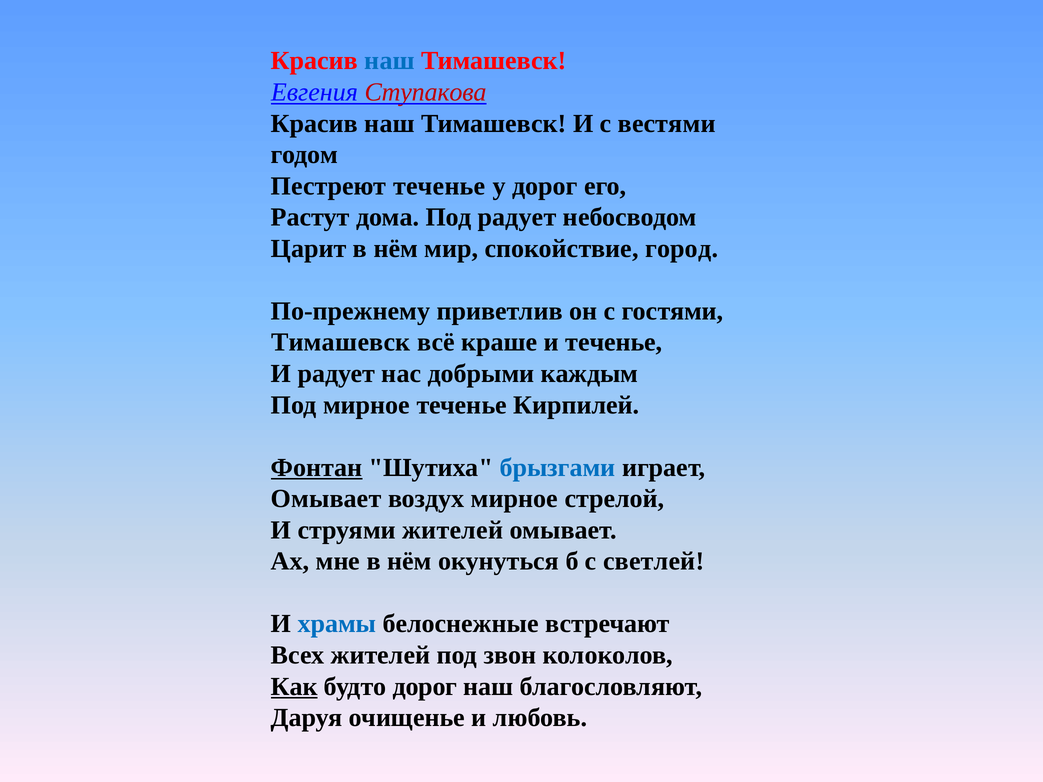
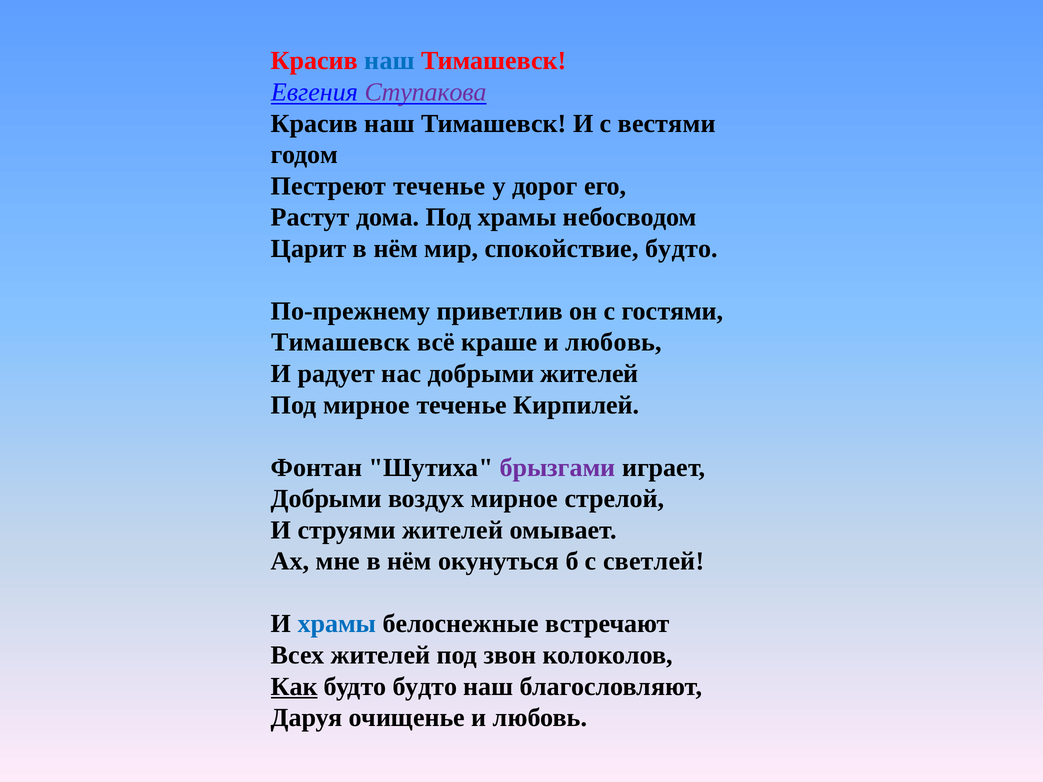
Ступакова colour: red -> purple (425, 92)
Под радует: радует -> храмы (517, 217)
спокойствие город: город -> будто (682, 249)
краше и теченье: теченье -> любовь (614, 342)
добрыми каждым: каждым -> жителей (589, 374)
Фонтан underline: present -> none (317, 468)
брызгами colour: blue -> purple (558, 468)
Омывает: Омывает -> Добрыми (326, 499)
будто дорог: дорог -> будто (425, 687)
